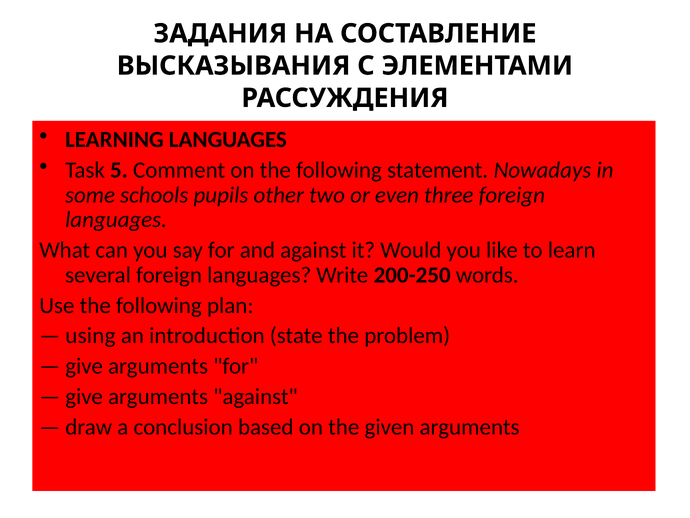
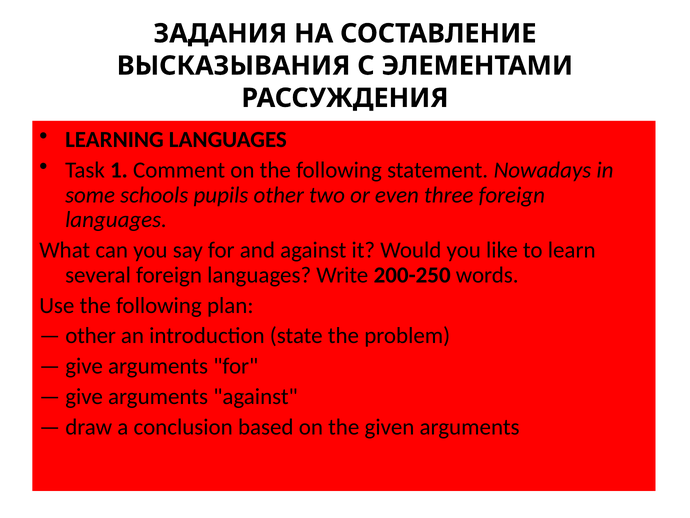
5: 5 -> 1 (119, 170)
using: using -> other (91, 335)
